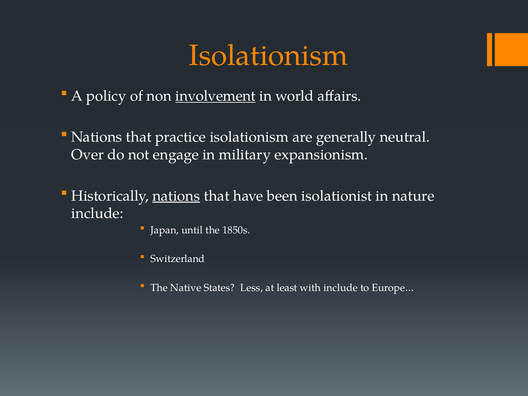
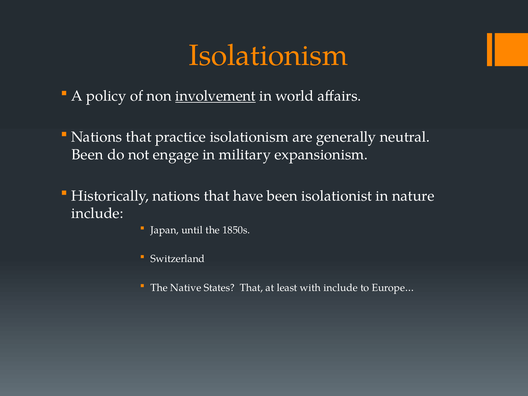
Over: Over -> Been (87, 155)
nations underline: present -> none (176, 196)
States Less: Less -> That (252, 288)
